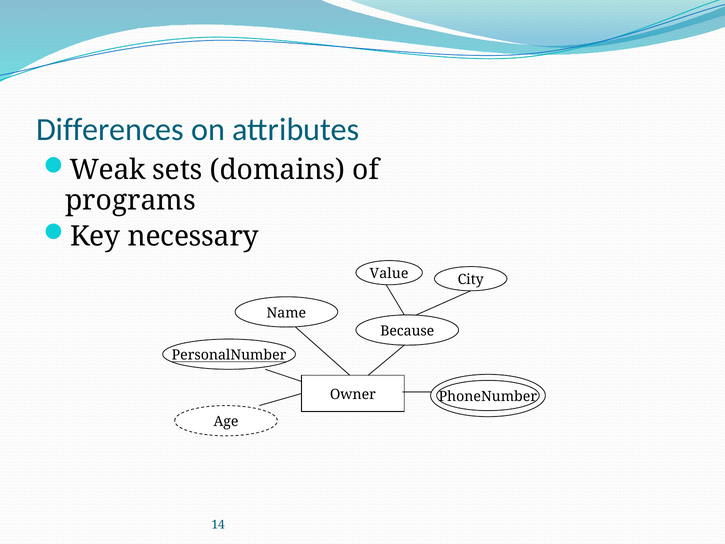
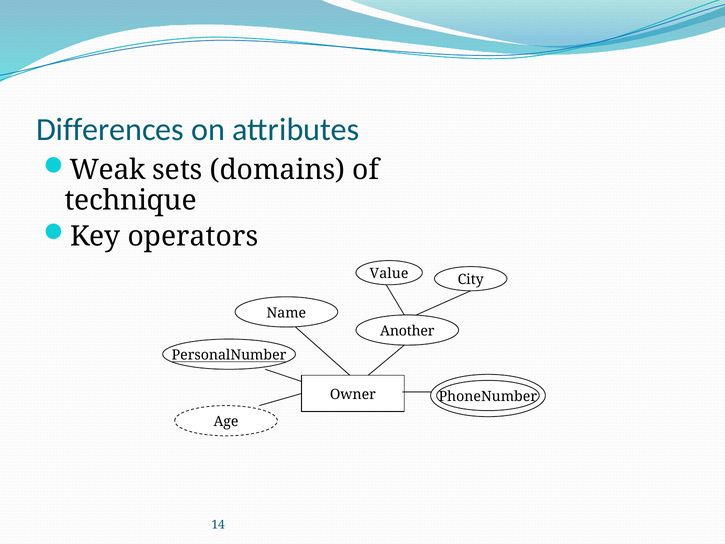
programs: programs -> technique (131, 200)
necessary: necessary -> operators (193, 236)
Because: Because -> Another (407, 331)
